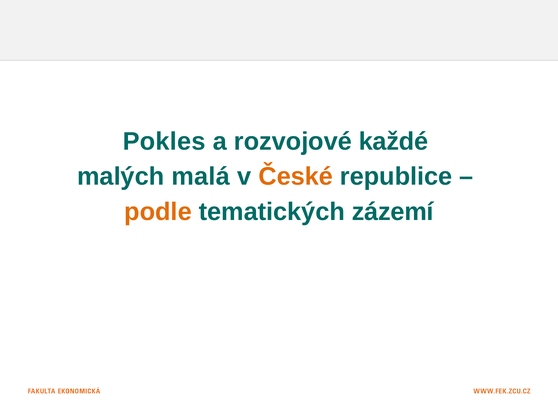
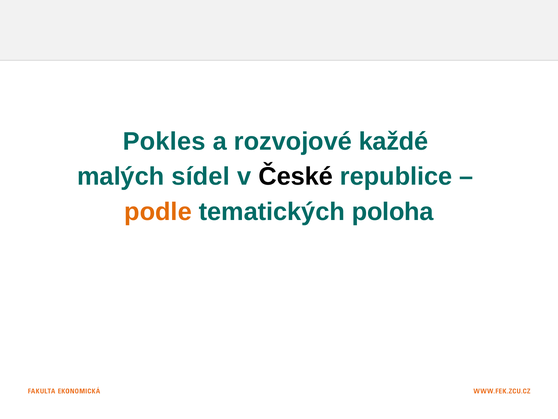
malá: malá -> sídel (201, 176)
České colour: orange -> black (296, 176)
zázemí: zázemí -> poloha (393, 211)
